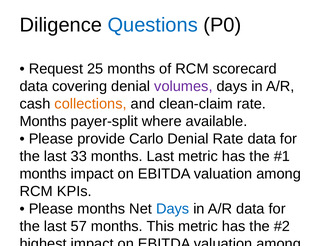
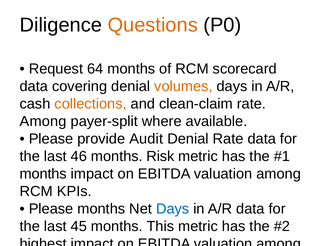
Questions colour: blue -> orange (153, 25)
25: 25 -> 64 (95, 69)
volumes colour: purple -> orange (183, 86)
Months: Months -> Among (43, 121)
Carlo: Carlo -> Audit (146, 139)
33: 33 -> 46 (79, 156)
months Last: Last -> Risk (160, 156)
57: 57 -> 45 (79, 226)
